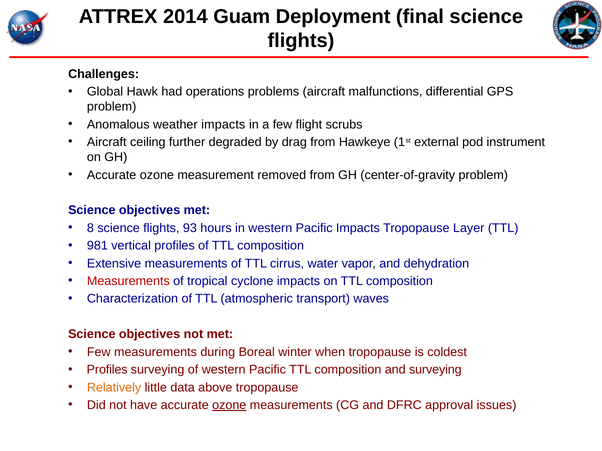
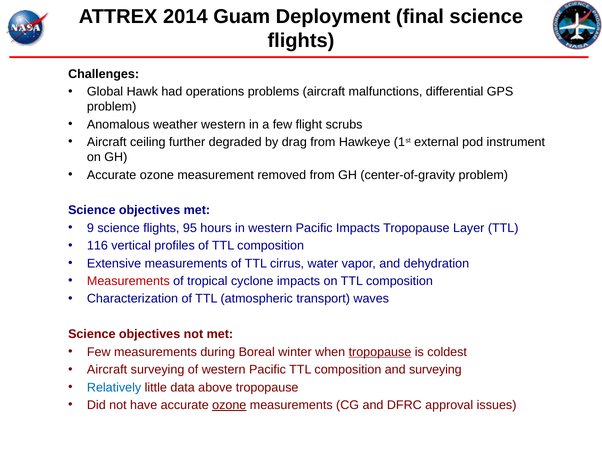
weather impacts: impacts -> western (223, 125)
8: 8 -> 9 (90, 228)
93: 93 -> 95 (190, 228)
981: 981 -> 116 (97, 246)
tropopause underline: none -> present (380, 352)
Profiles: Profiles -> Aircraft (107, 370)
Relatively colour: orange -> blue (114, 388)
